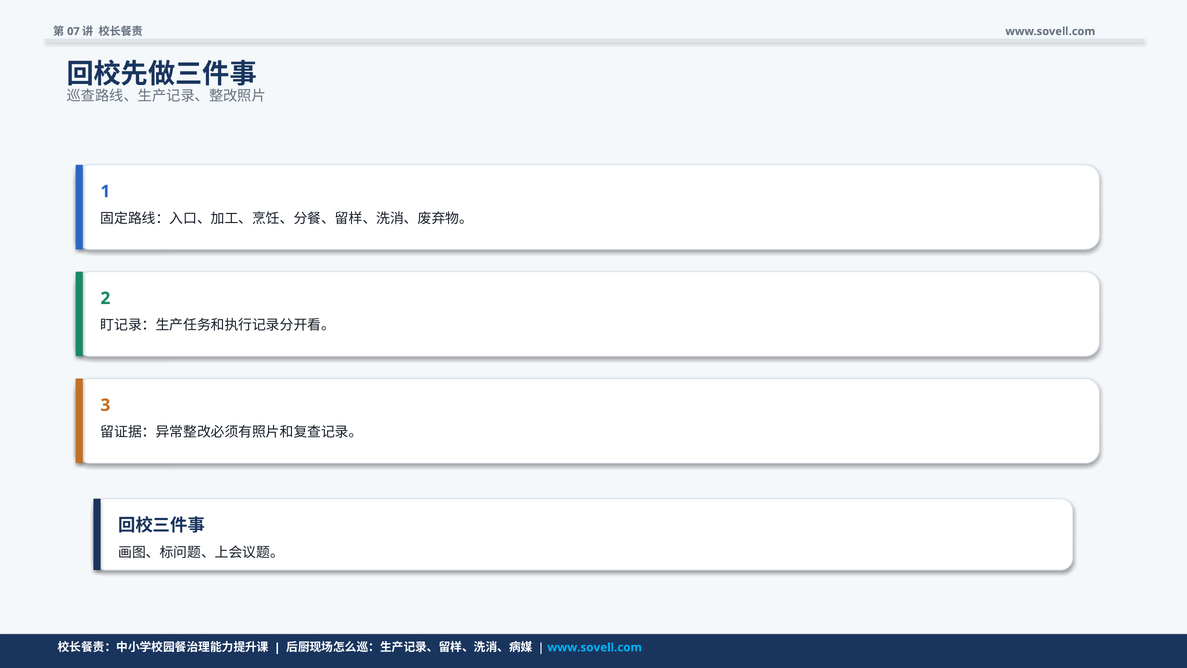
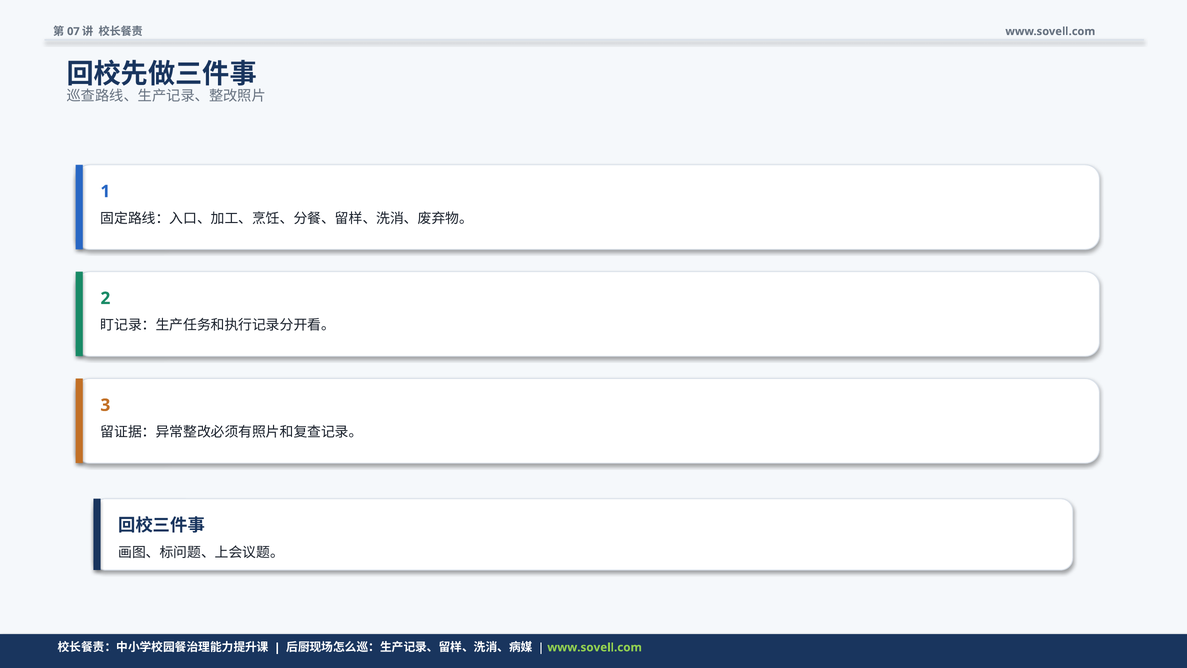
www.sovell.com colour: light blue -> light green (595, 647)
